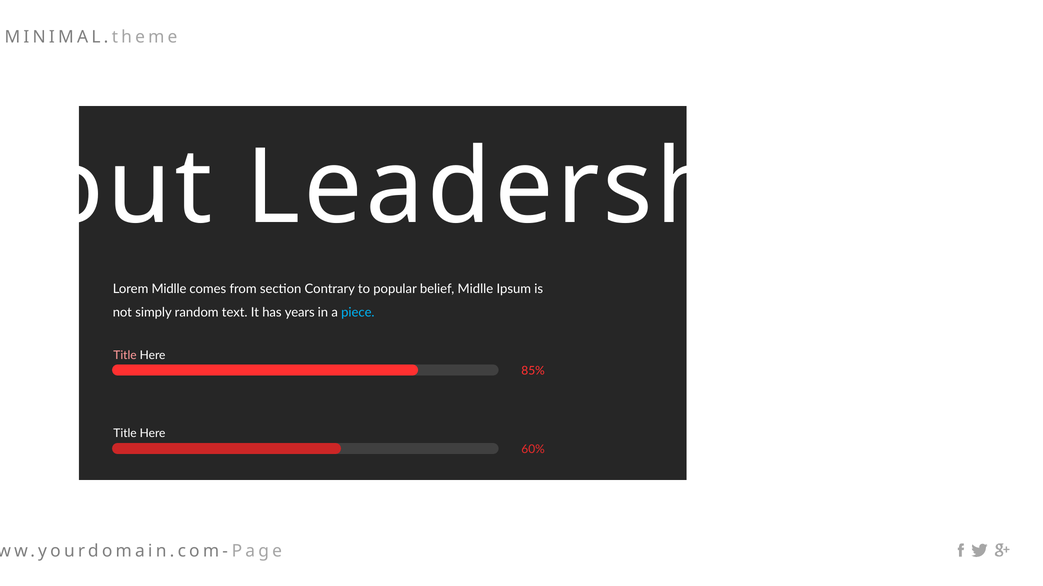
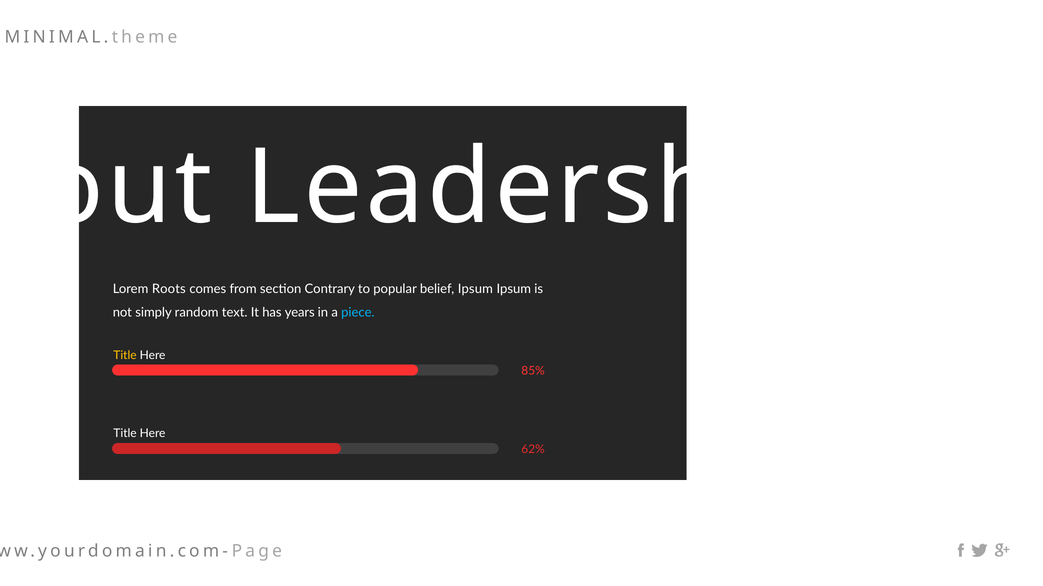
Lorem Midlle: Midlle -> Roots (169, 289)
belief Midlle: Midlle -> Ipsum (475, 289)
Title colour: pink -> yellow (125, 356)
60%: 60% -> 62% (533, 450)
